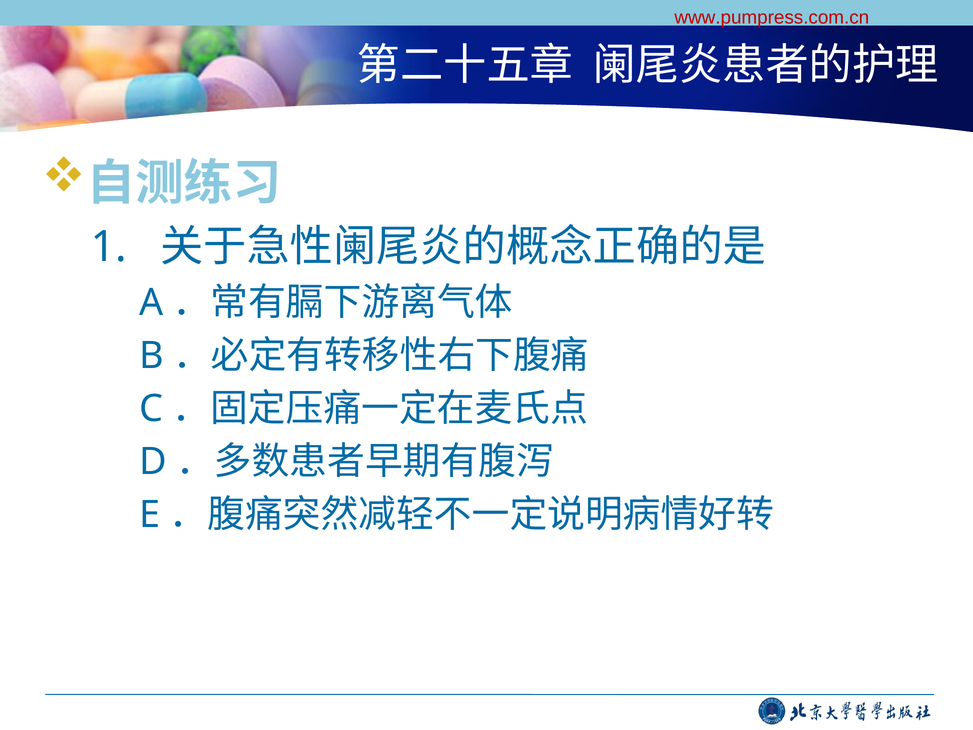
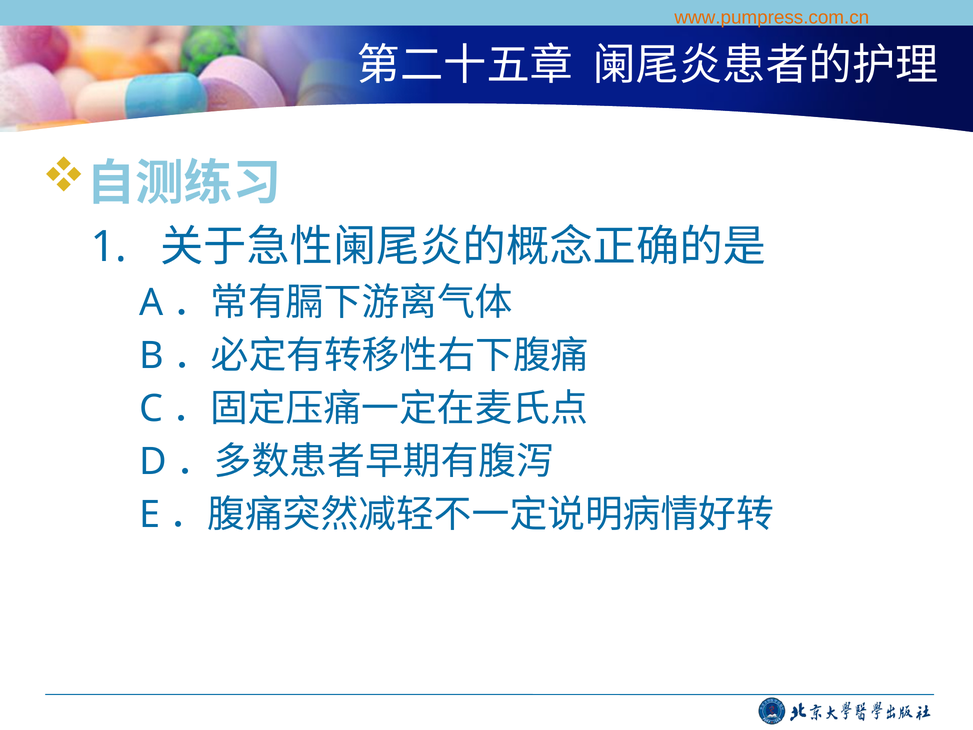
www.pumpress.com.cn colour: red -> orange (772, 17)
